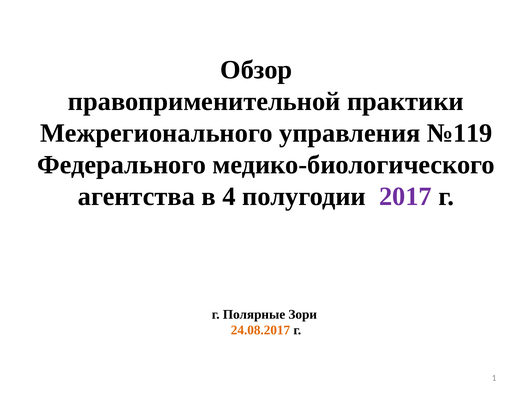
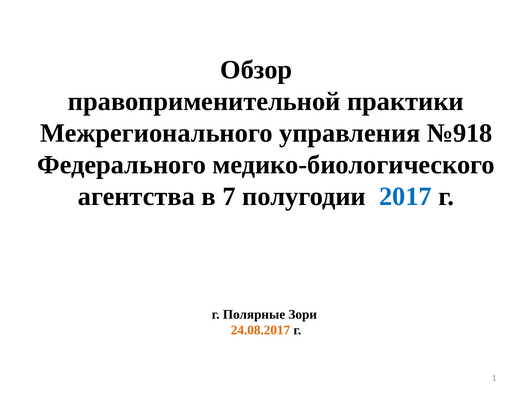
№119: №119 -> №918 (460, 133)
4: 4 -> 7 (229, 196)
2017 colour: purple -> blue (405, 196)
